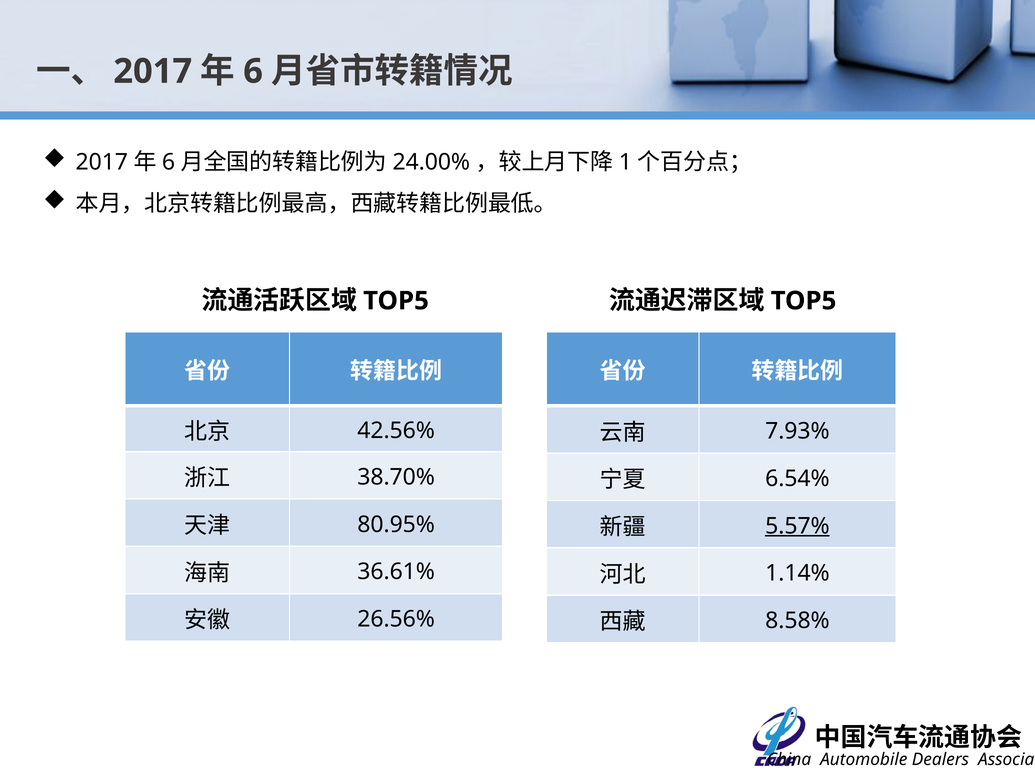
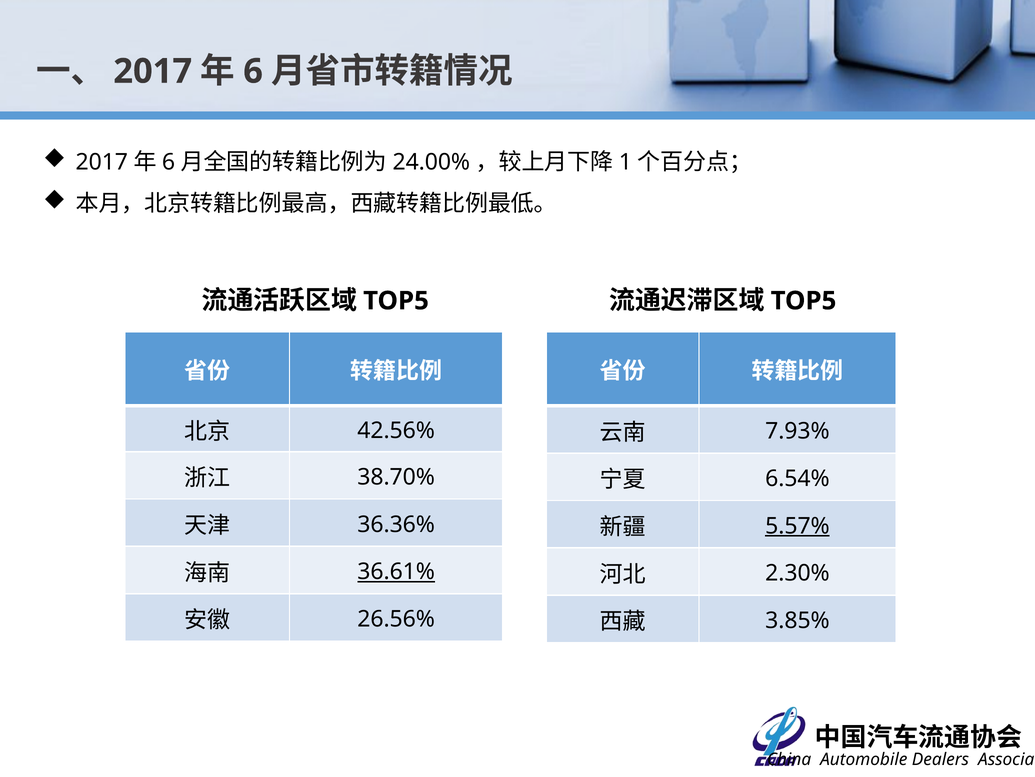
80.95%: 80.95% -> 36.36% (396, 524)
36.61% underline: none -> present (396, 571)
1.14%: 1.14% -> 2.30% (797, 573)
8.58%: 8.58% -> 3.85% (797, 620)
